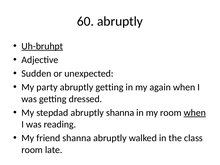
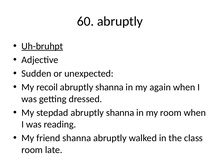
party: party -> recoil (47, 87)
getting: getting -> shanna (110, 87)
when underline: present -> none (195, 113)
